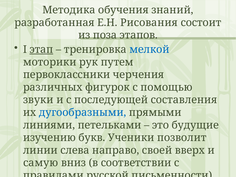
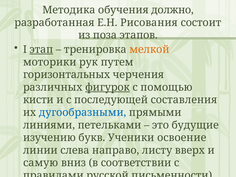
знаний: знаний -> должно (172, 10)
мелкой colour: blue -> orange (149, 50)
первоклассники: первоклассники -> горизонтальных (67, 75)
фигурок underline: none -> present (108, 87)
звуки: звуки -> кисти (38, 100)
позволит: позволит -> освоение (182, 138)
своей: своей -> листу (157, 150)
